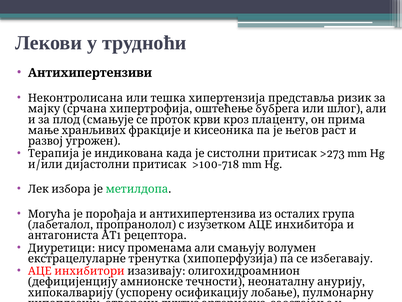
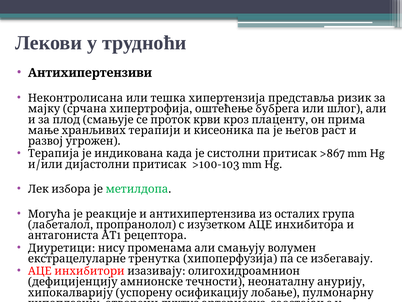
фракције: фракције -> терапији (155, 130)
>273: >273 -> >867 (332, 153)
>100-718: >100-718 -> >100-103 (216, 164)
порођаја: порођаја -> реакције (111, 214)
